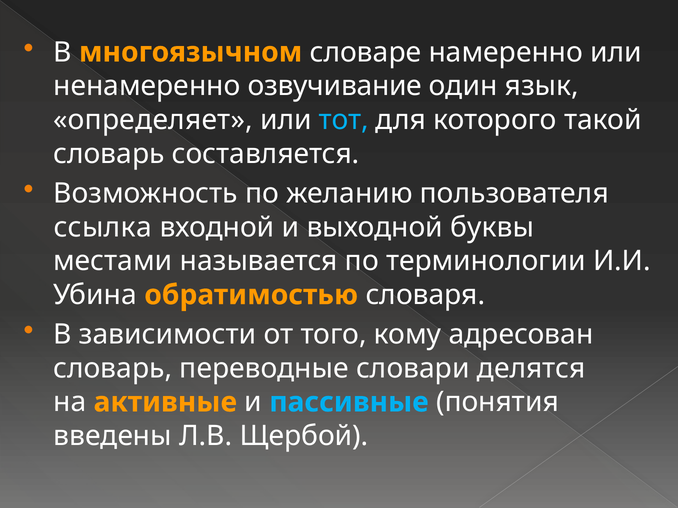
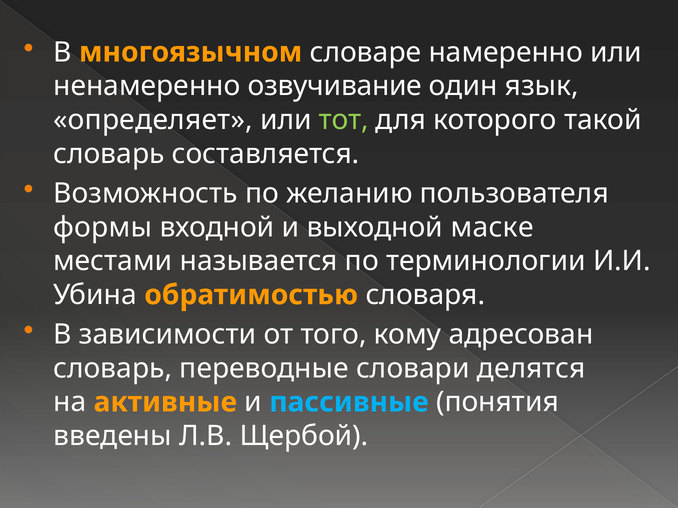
тот colour: light blue -> light green (344, 120)
ссылка: ссылка -> формы (103, 227)
буквы: буквы -> маске (492, 227)
